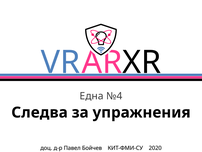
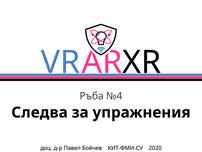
Една: Една -> Ръба (92, 96)
